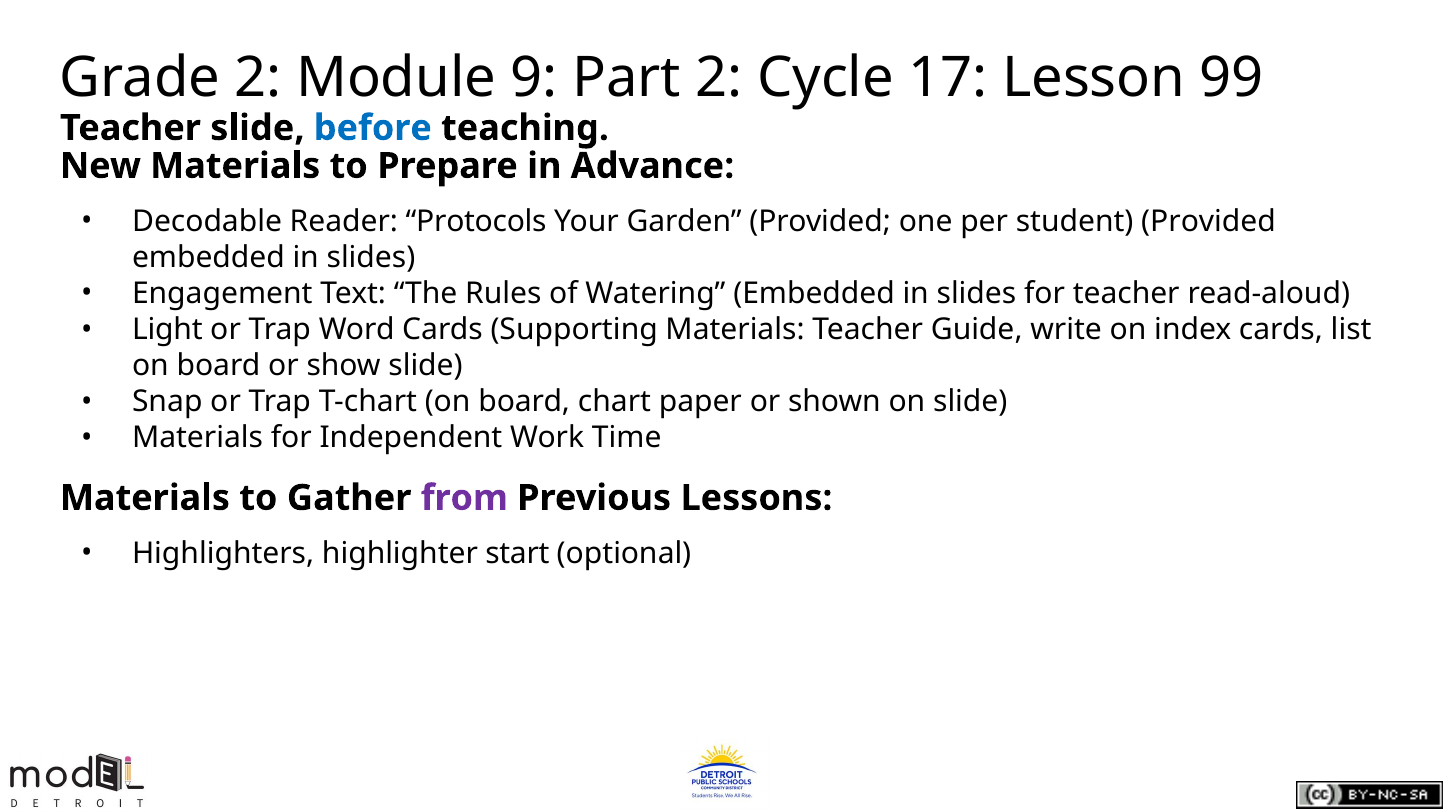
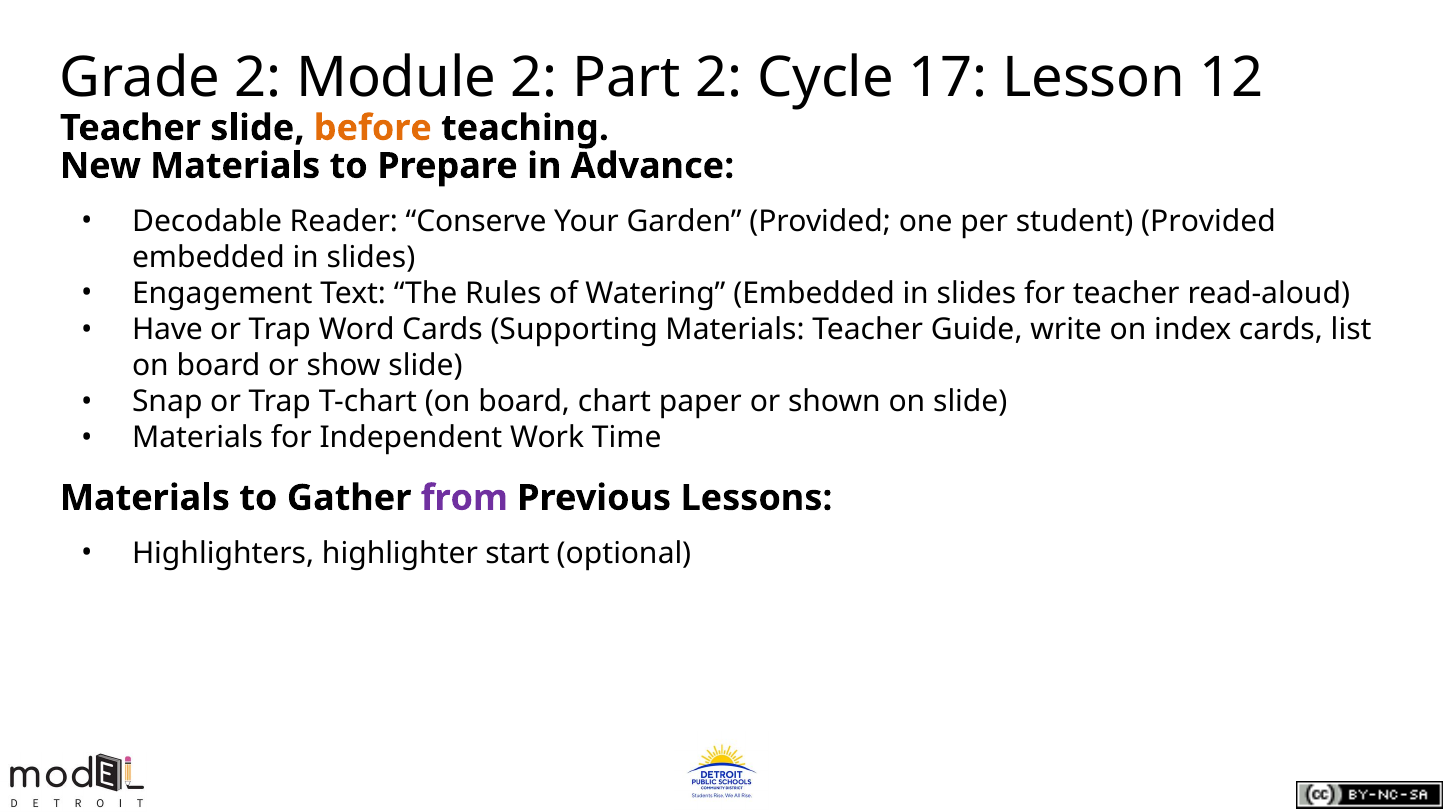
Module 9: 9 -> 2 (534, 78)
99: 99 -> 12 (1232, 78)
before colour: blue -> orange (373, 128)
Protocols: Protocols -> Conserve (476, 221)
Light: Light -> Have (167, 329)
